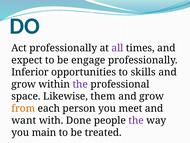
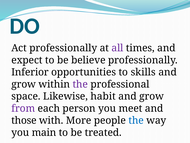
engage: engage -> believe (88, 60)
them: them -> habit (103, 96)
from colour: orange -> purple (23, 108)
want: want -> those (24, 120)
Done: Done -> More (79, 120)
the colour: purple -> blue (136, 120)
